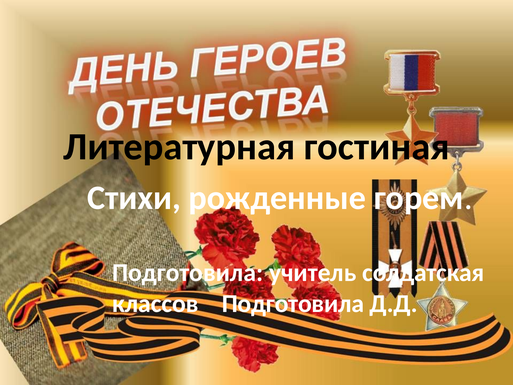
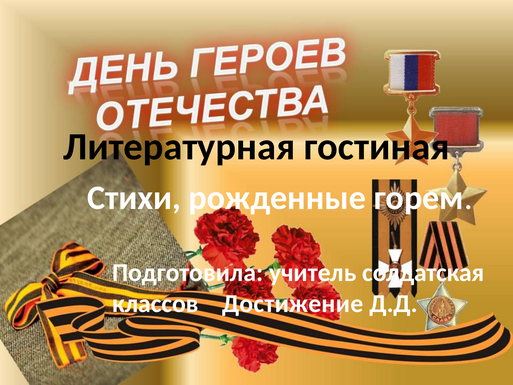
классов Подготовила: Подготовила -> Достижение (293, 303)
